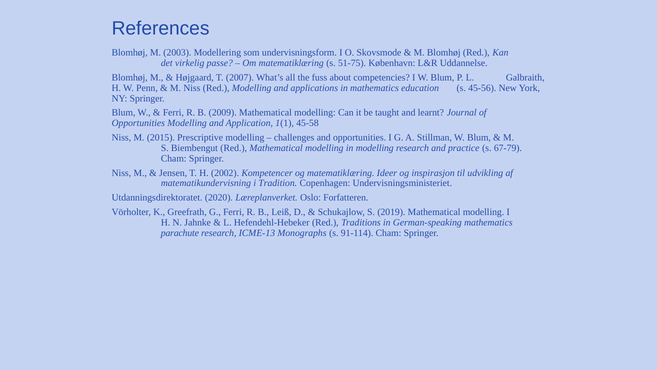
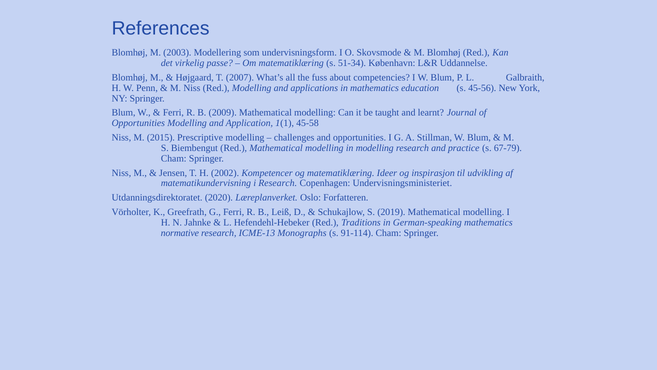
51-75: 51-75 -> 51-34 (352, 63)
i Tradition: Tradition -> Research (278, 183)
parachute: parachute -> normative (180, 233)
